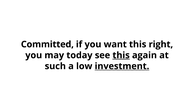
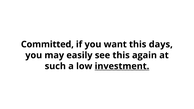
right: right -> days (161, 44)
today: today -> easily (79, 55)
this underline: present -> none (121, 55)
